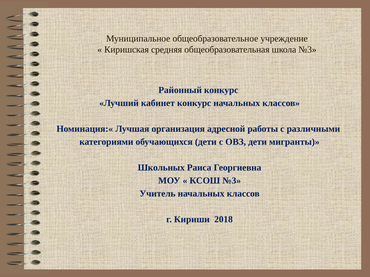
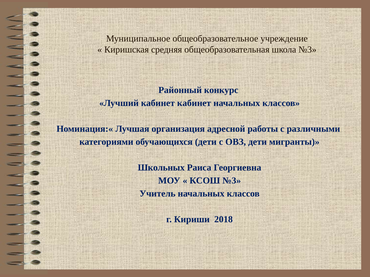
кабинет конкурс: конкурс -> кабинет (194, 103)
